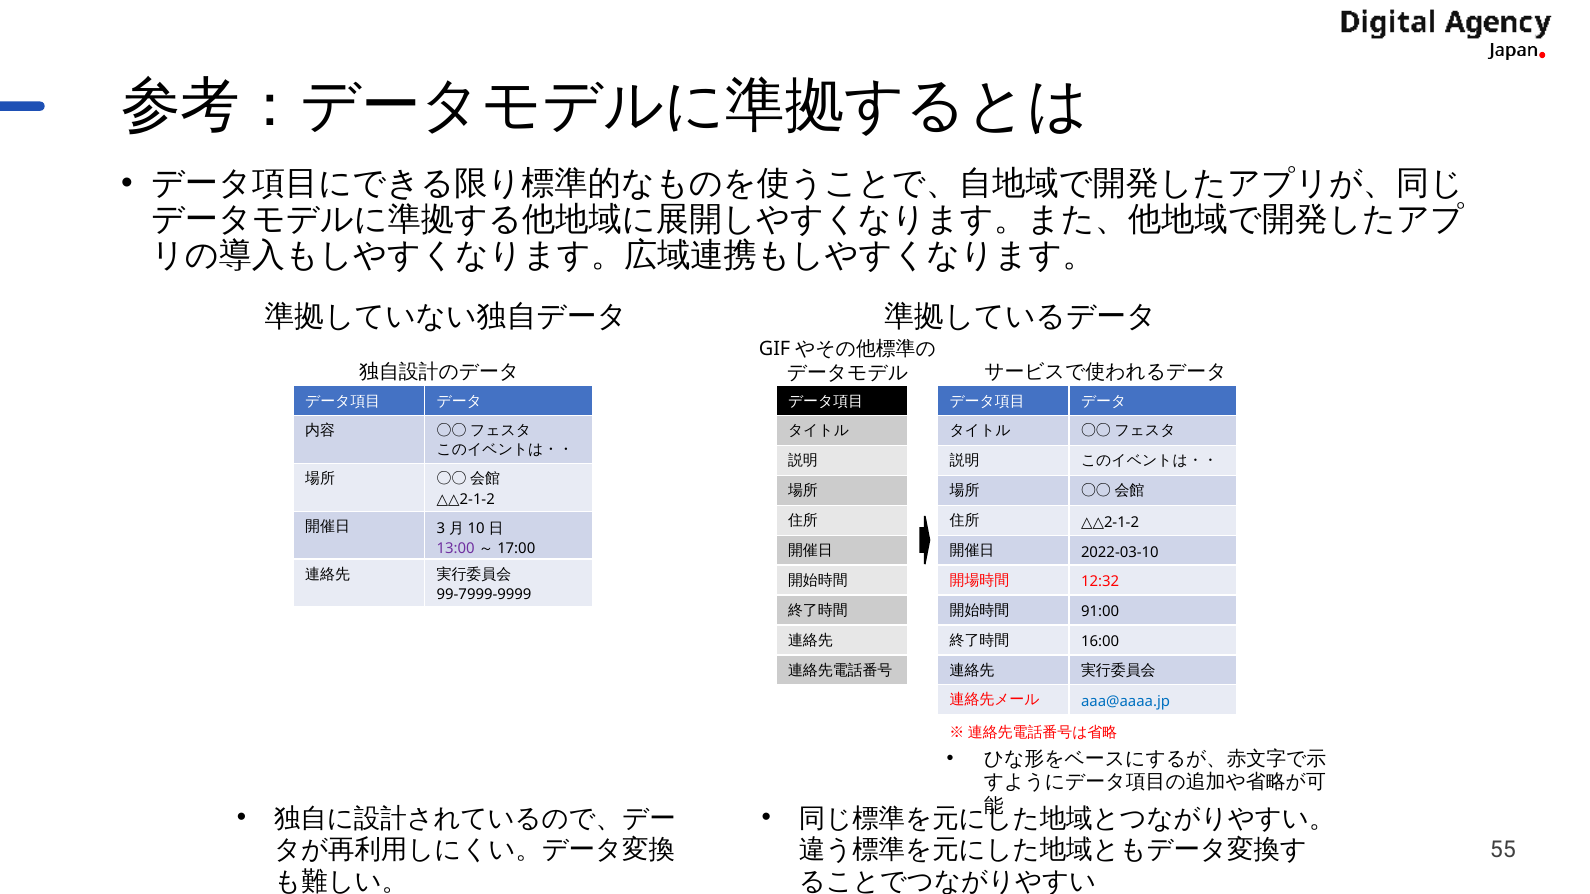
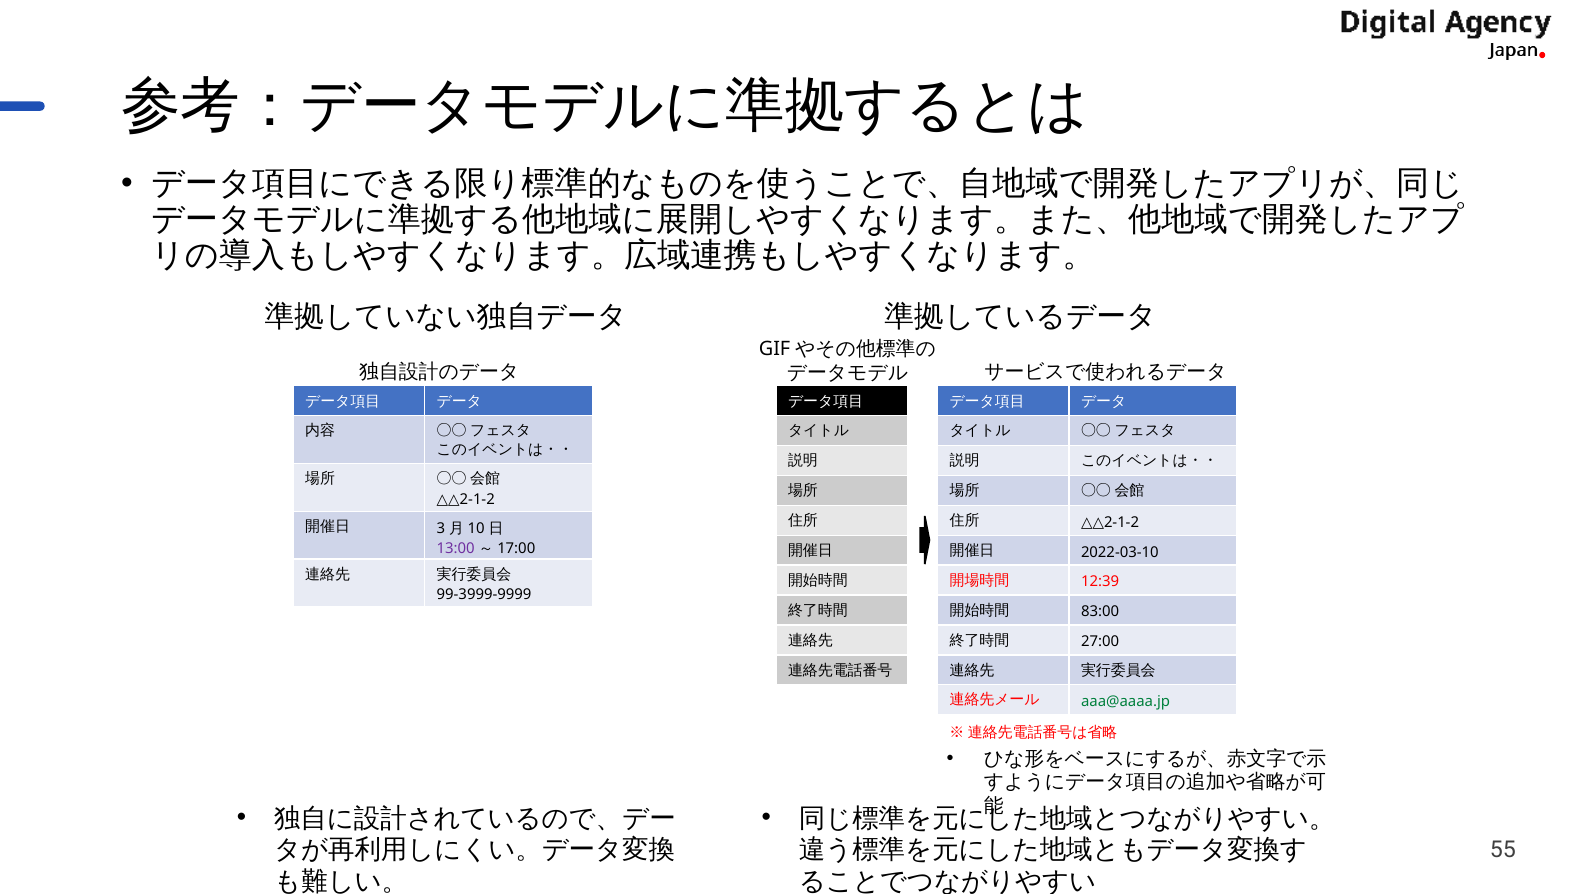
12:32: 12:32 -> 12:39 (1100, 582)
99-7999-9999: 99-7999-9999 -> 99-3999-9999 (484, 595)
91:00: 91:00 -> 83:00 (1100, 612)
16:00: 16:00 -> 27:00 (1100, 642)
aaa@aaaa.jp colour: blue -> green (1126, 702)
